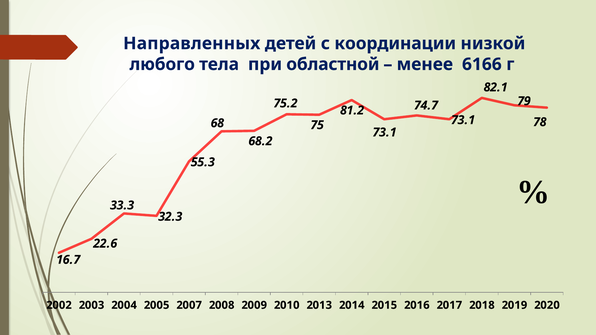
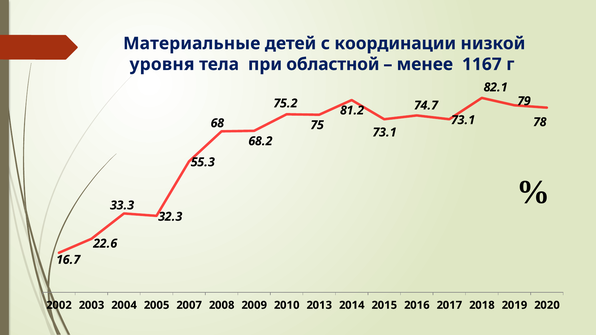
Направленных: Направленных -> Материальные (192, 43)
любого: любого -> уровня (162, 64)
6166: 6166 -> 1167 (482, 64)
